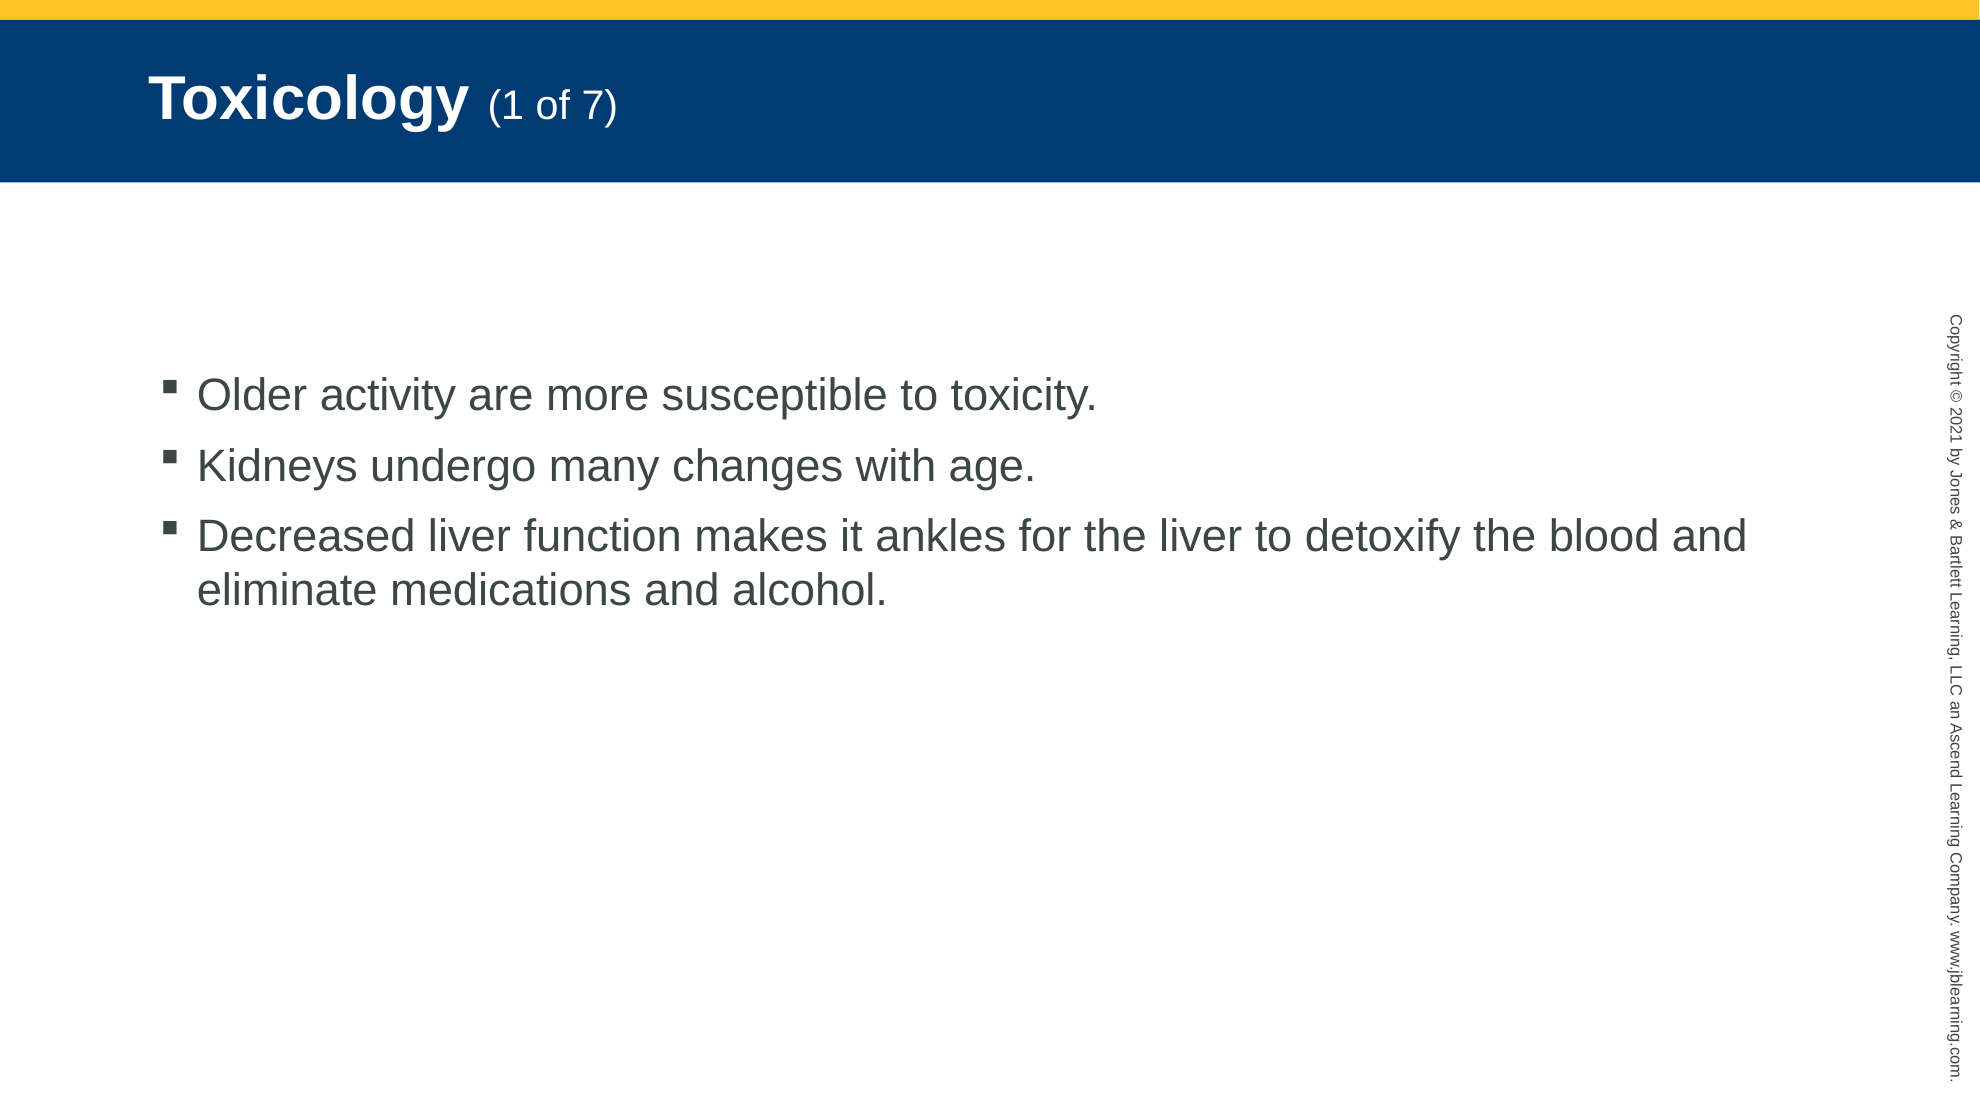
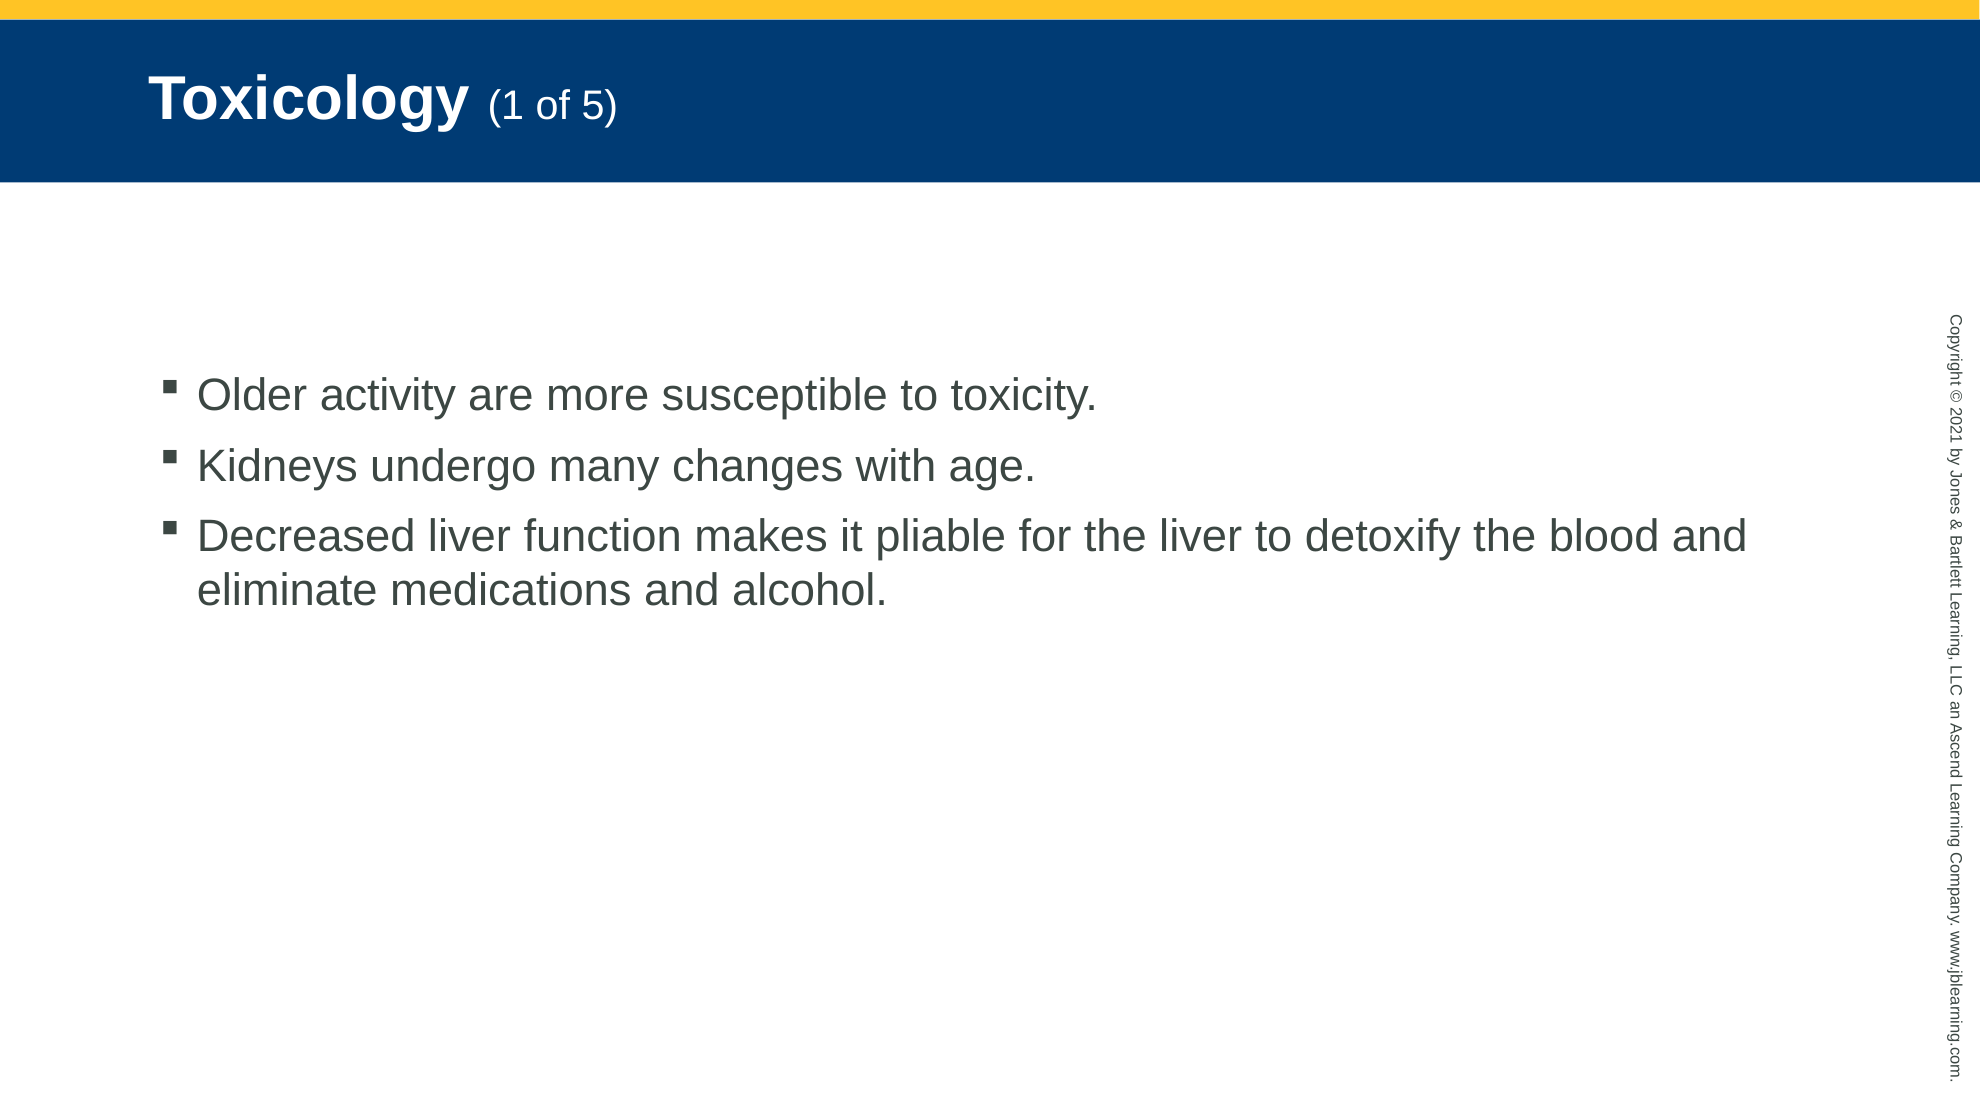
7: 7 -> 5 (600, 106)
ankles: ankles -> pliable (941, 536)
